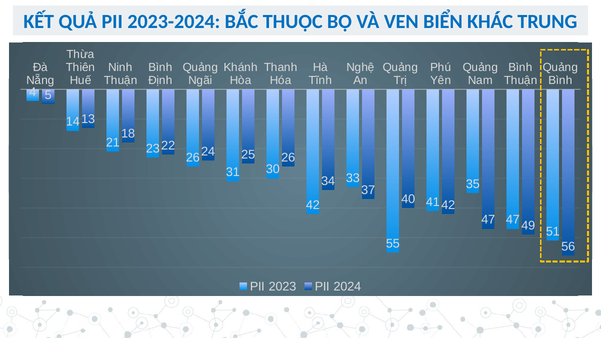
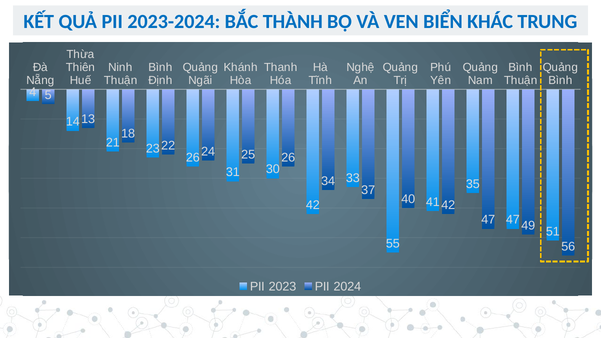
THUỘC: THUỘC -> THÀNH (293, 22)
